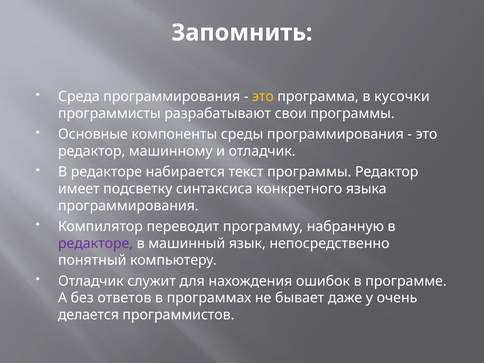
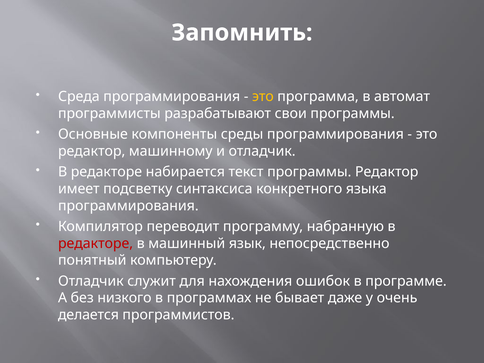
кусочки: кусочки -> автомат (402, 97)
редакторе colour: purple -> red (96, 243)
ответов: ответов -> низкого (124, 298)
